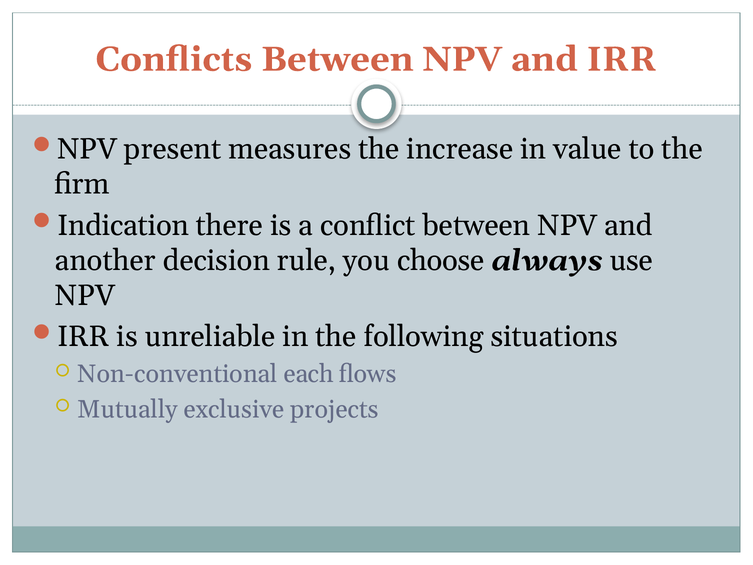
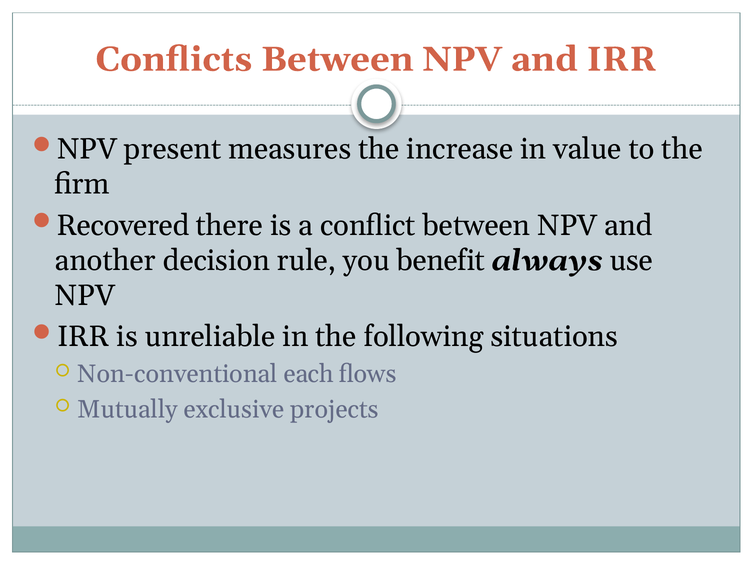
Indication: Indication -> Recovered (123, 225)
choose: choose -> benefit (441, 260)
